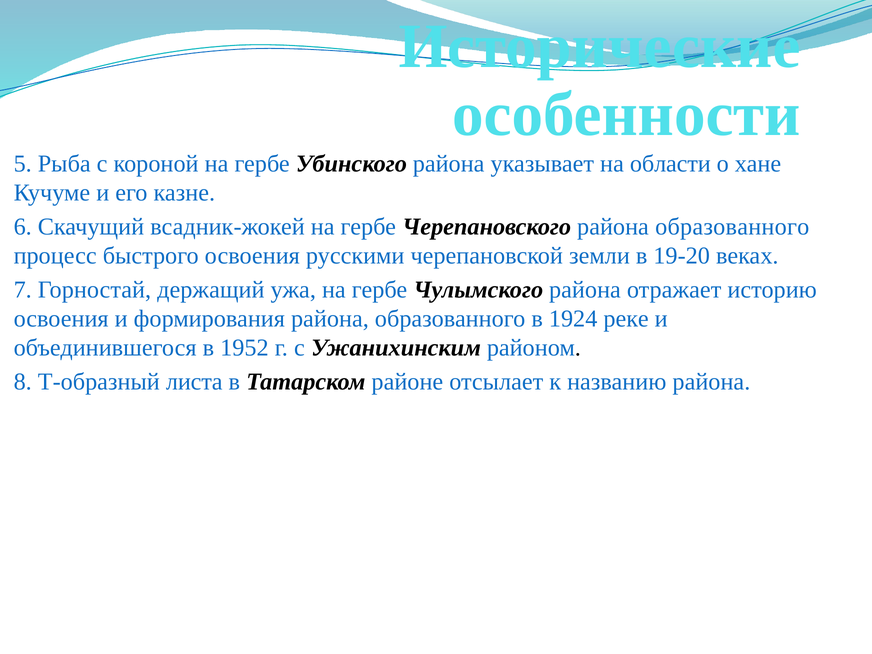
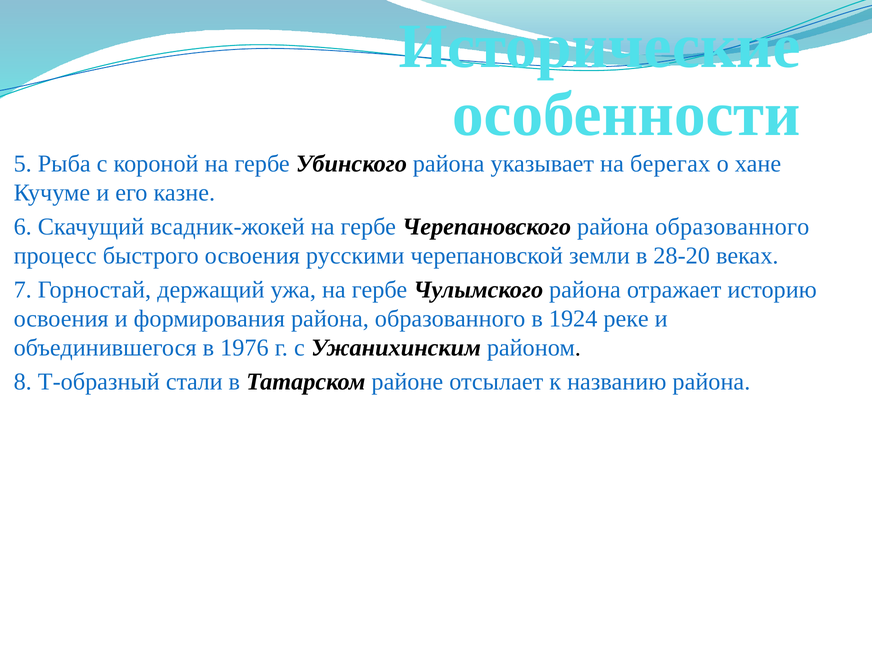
области: области -> берегах (670, 164)
19-20: 19-20 -> 28-20 (682, 256)
1952: 1952 -> 1976 (244, 348)
листа: листа -> стали (194, 382)
